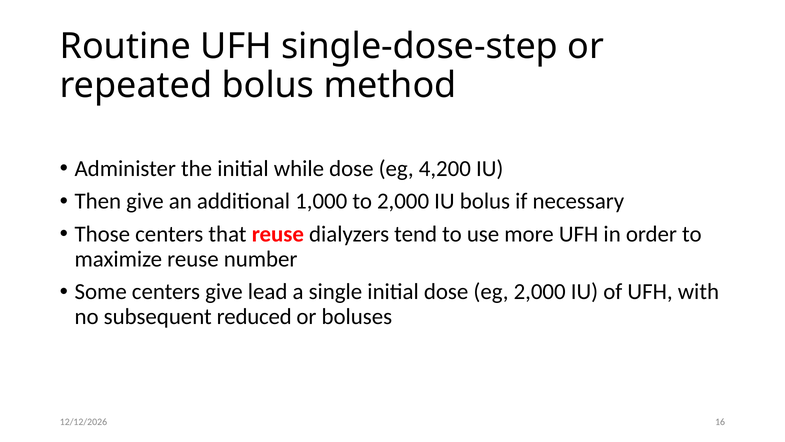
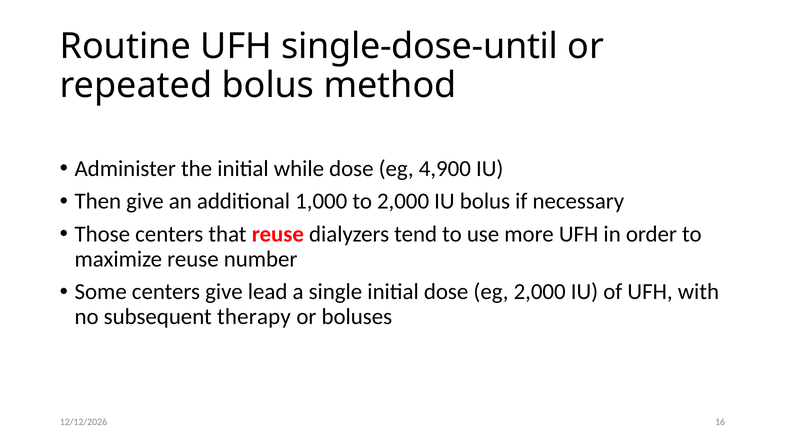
single-dose-step: single-dose-step -> single-dose-until (420, 46)
4,200: 4,200 -> 4,900 (445, 168)
reduced: reduced -> therapy (254, 316)
